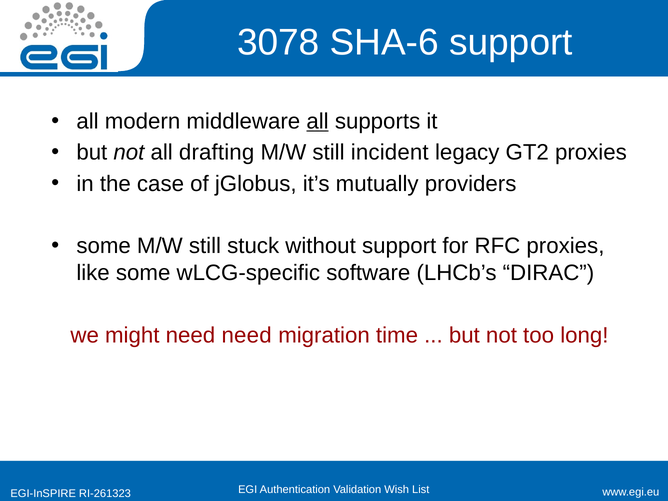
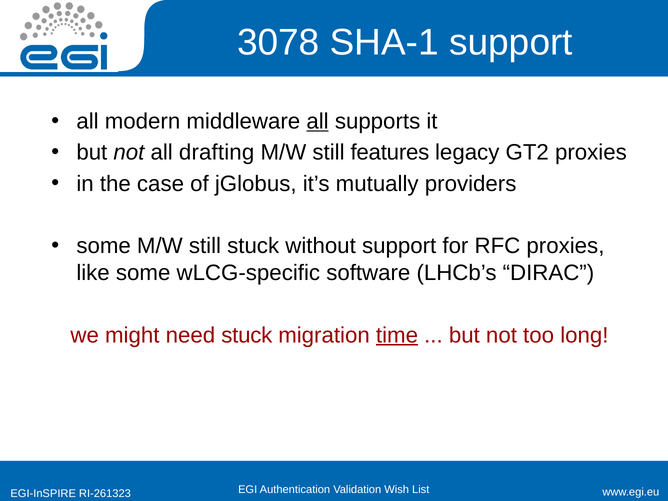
SHA-6: SHA-6 -> SHA-1 (384, 43)
incident: incident -> features (390, 153)
need need: need -> stuck (247, 335)
time underline: none -> present (397, 335)
